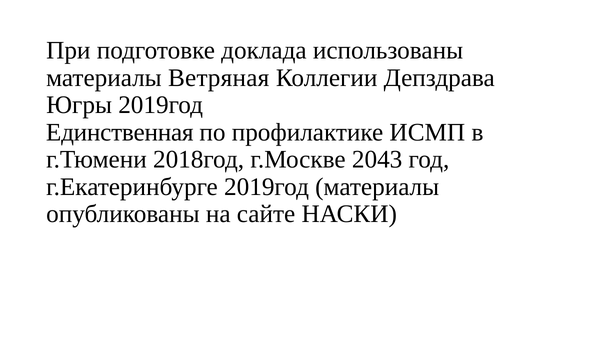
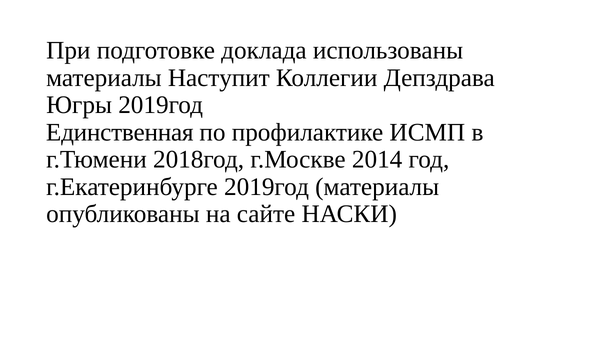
Ветряная: Ветряная -> Наступит (219, 78)
2043: 2043 -> 2014 (377, 160)
